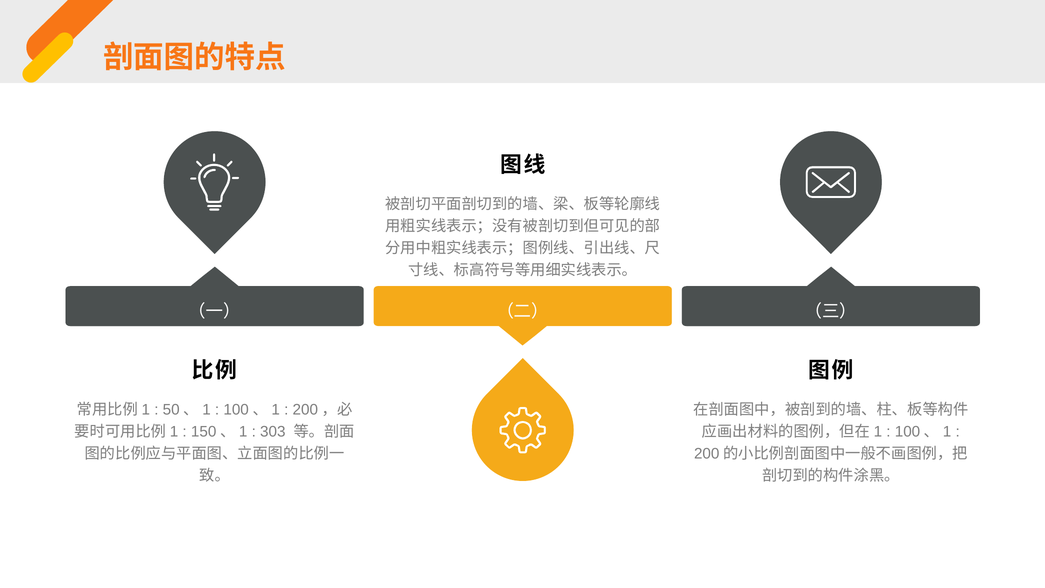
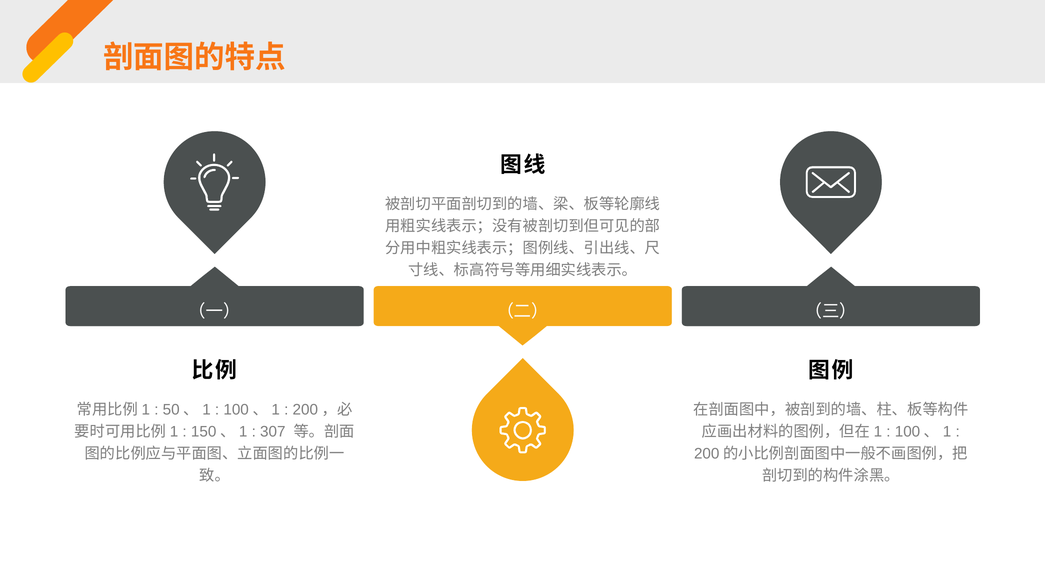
303: 303 -> 307 (273, 432)
